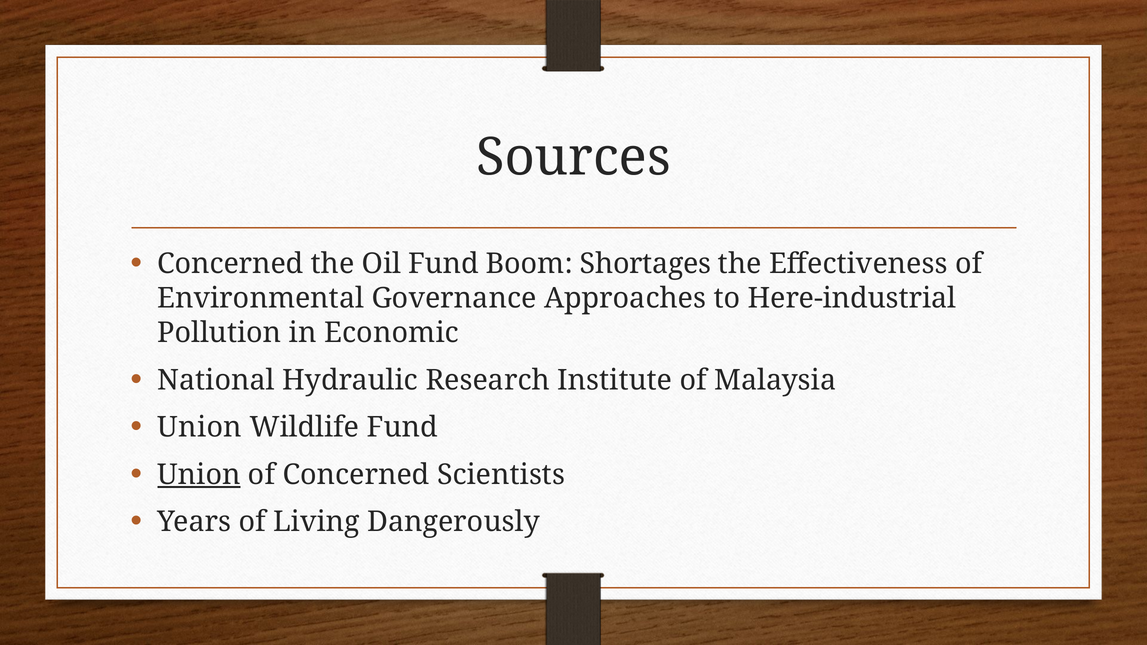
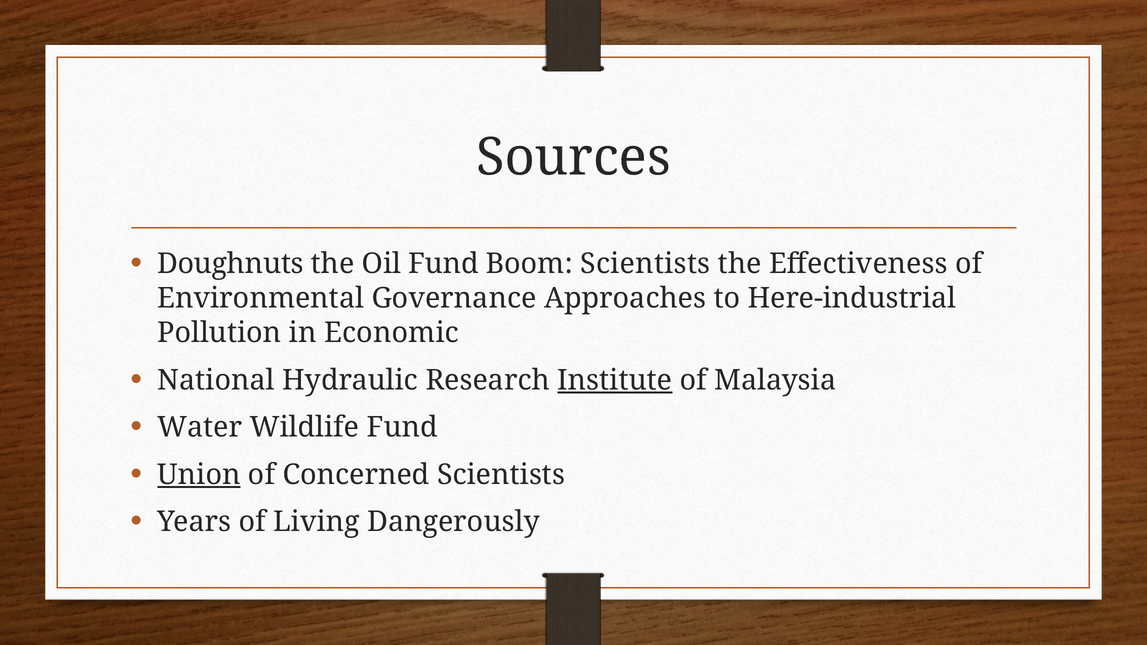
Concerned: Concerned -> Doughnuts (230, 264)
Boom Shortages: Shortages -> Scientists (645, 264)
Institute underline: none -> present (615, 380)
Union: Union -> Water (200, 428)
